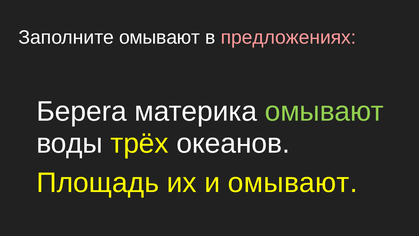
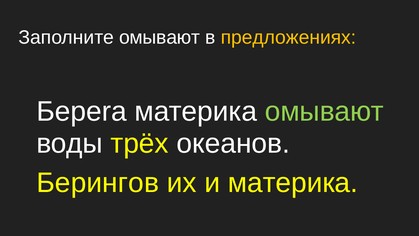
предложениях colour: pink -> yellow (289, 38)
Площадь: Площадь -> Берингов (98, 182)
и омывают: омывают -> материка (293, 182)
